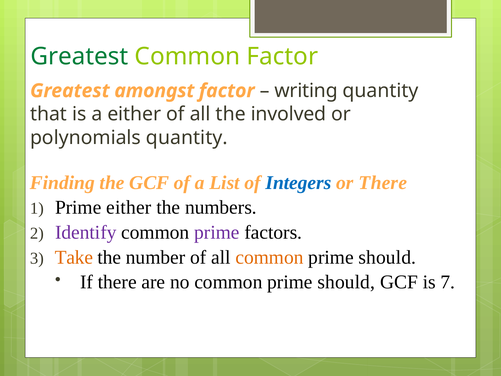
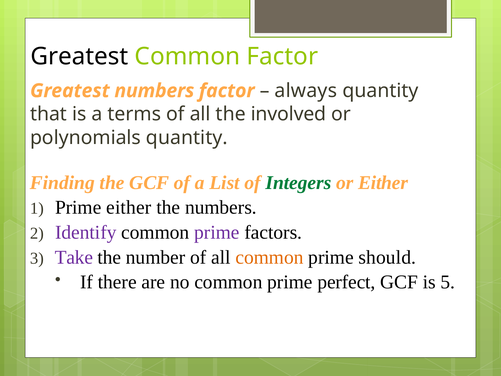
Greatest colour: green -> black (79, 56)
Greatest amongst: amongst -> numbers (154, 91)
writing: writing -> always (306, 91)
a either: either -> terms (134, 114)
Integers colour: blue -> green (298, 183)
or There: There -> Either (383, 183)
Take colour: orange -> purple (74, 257)
no common prime should: should -> perfect (346, 282)
7: 7 -> 5 (448, 282)
